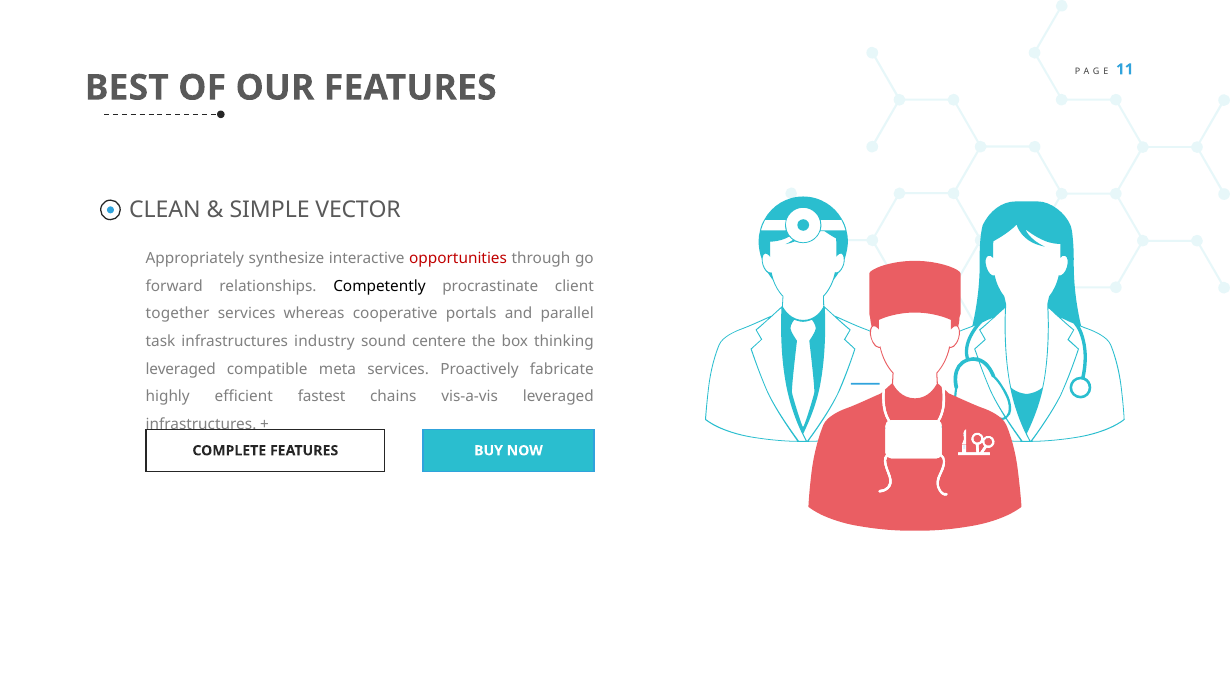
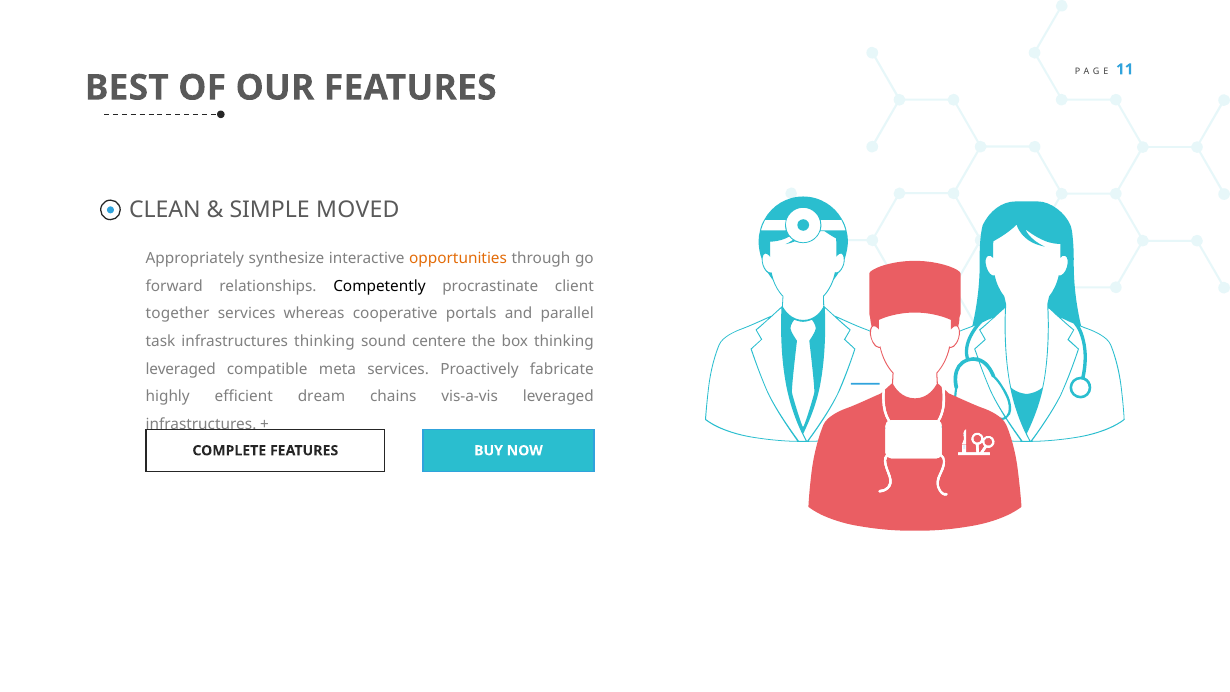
VECTOR: VECTOR -> MOVED (358, 210)
opportunities colour: red -> orange (458, 258)
infrastructures industry: industry -> thinking (324, 341)
fastest: fastest -> dream (321, 397)
